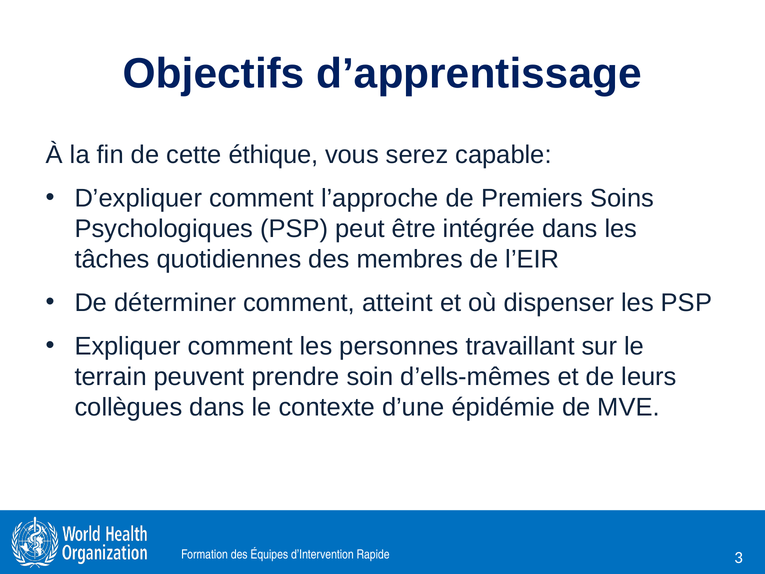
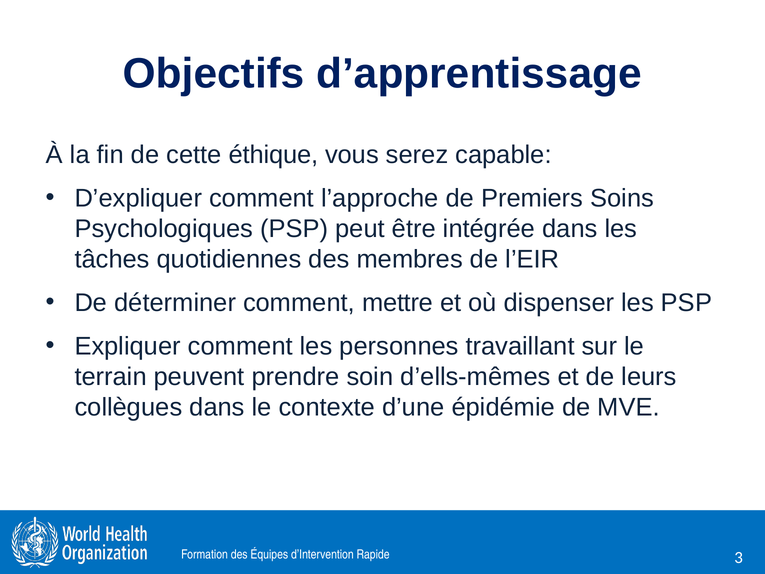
atteint: atteint -> mettre (398, 303)
